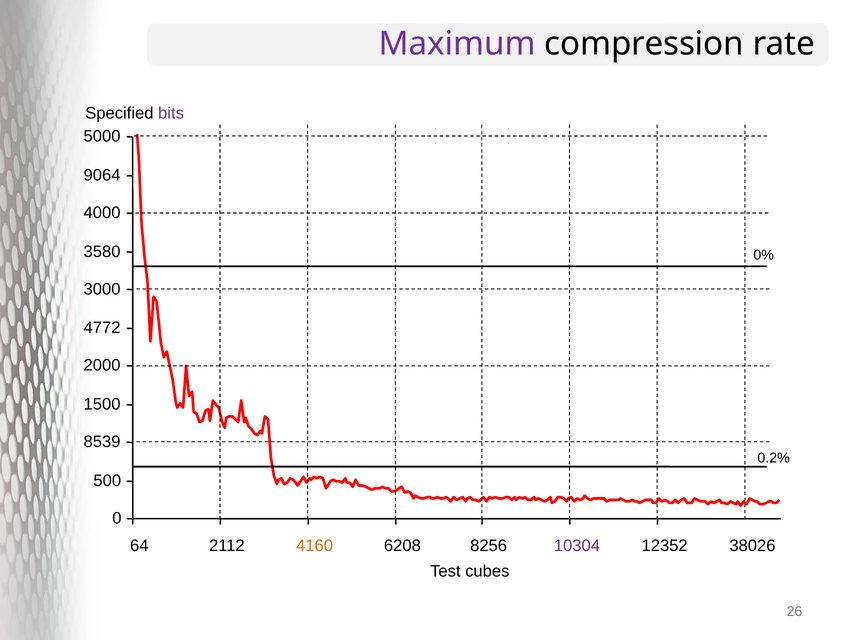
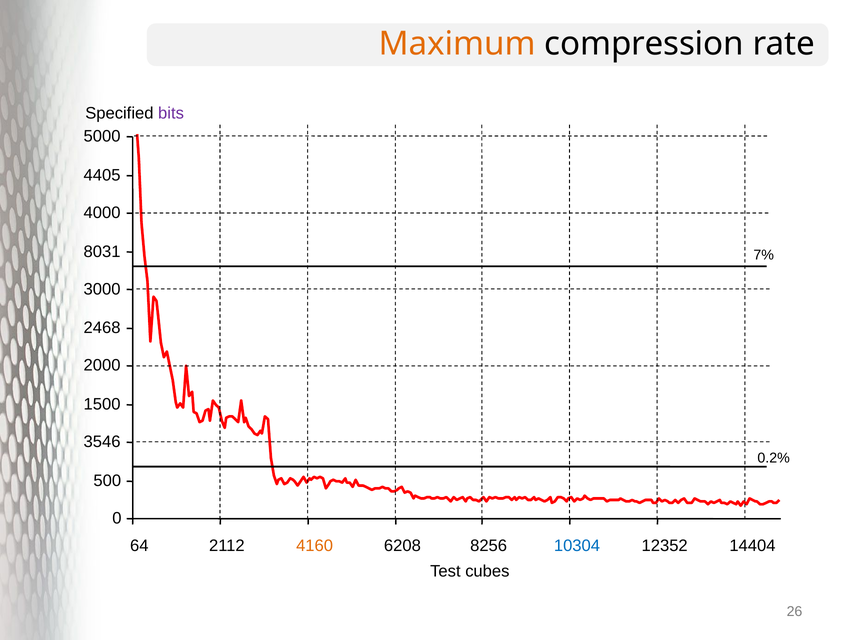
Maximum colour: purple -> orange (457, 44)
9064: 9064 -> 4405 (102, 175)
3580: 3580 -> 8031 (102, 252)
0%: 0% -> 7% (764, 255)
4772: 4772 -> 2468 (102, 328)
8539: 8539 -> 3546 (102, 442)
10304 colour: purple -> blue (577, 546)
38026: 38026 -> 14404 (752, 546)
